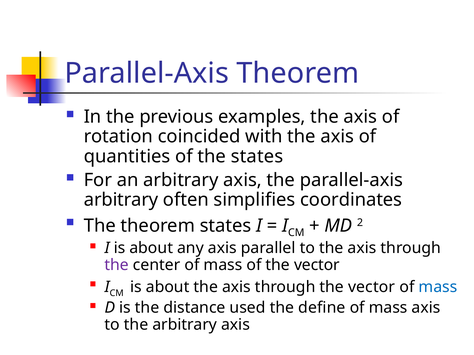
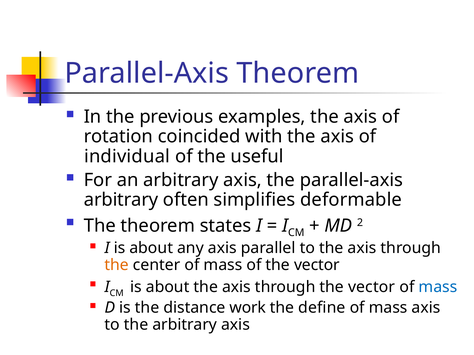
quantities: quantities -> individual (127, 157)
the states: states -> useful (257, 157)
coordinates: coordinates -> deformable (351, 200)
the colour: purple -> orange (117, 265)
used: used -> work (248, 308)
